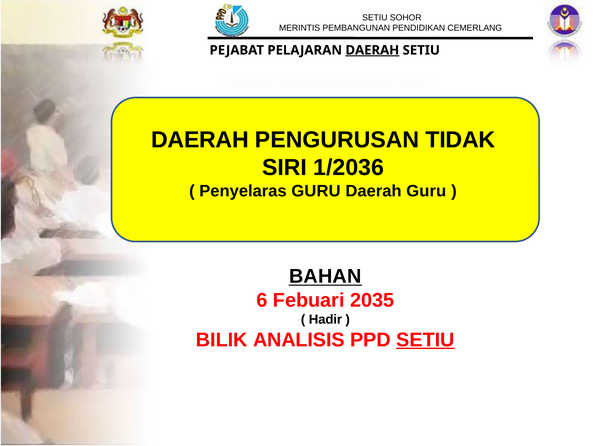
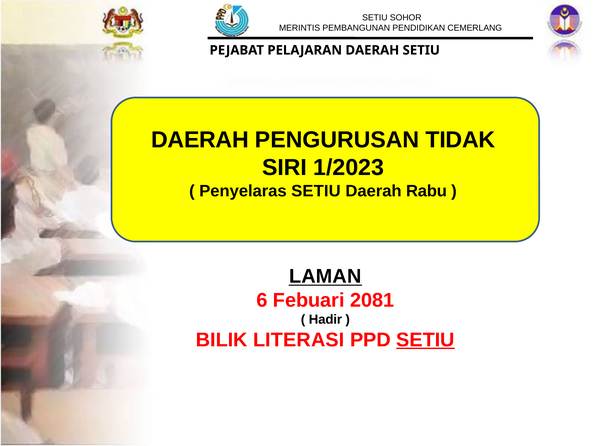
DAERAH underline: present -> none (372, 50)
1/2036: 1/2036 -> 1/2023 (349, 168)
Penyelaras GURU: GURU -> SETIU (316, 191)
Daerah Guru: Guru -> Rabu (426, 191)
BAHAN: BAHAN -> LAMAN (325, 277)
2035: 2035 -> 2081 (372, 300)
ANALISIS: ANALISIS -> LITERASI (299, 340)
